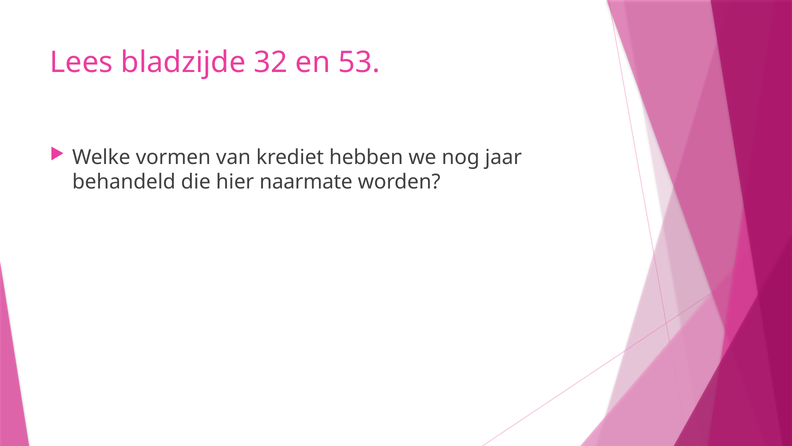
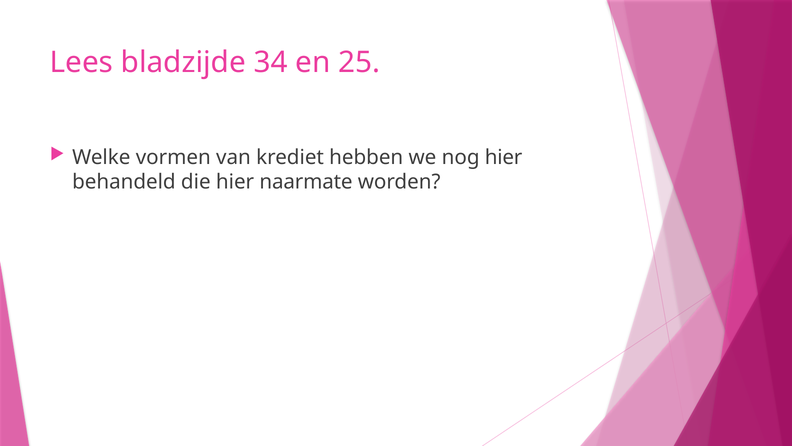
32: 32 -> 34 (271, 62)
53: 53 -> 25 (359, 62)
nog jaar: jaar -> hier (504, 157)
